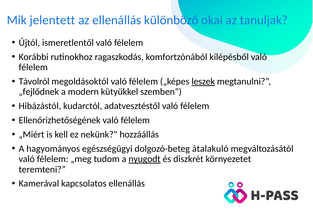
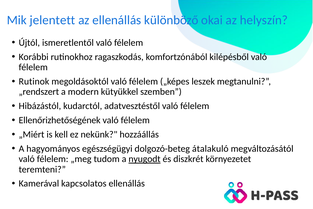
tanuljak: tanuljak -> helyszín (264, 20)
Távolról: Távolról -> Rutinok (34, 81)
leszek underline: present -> none (203, 81)
„fejlődnek: „fejlődnek -> „rendszert (39, 92)
